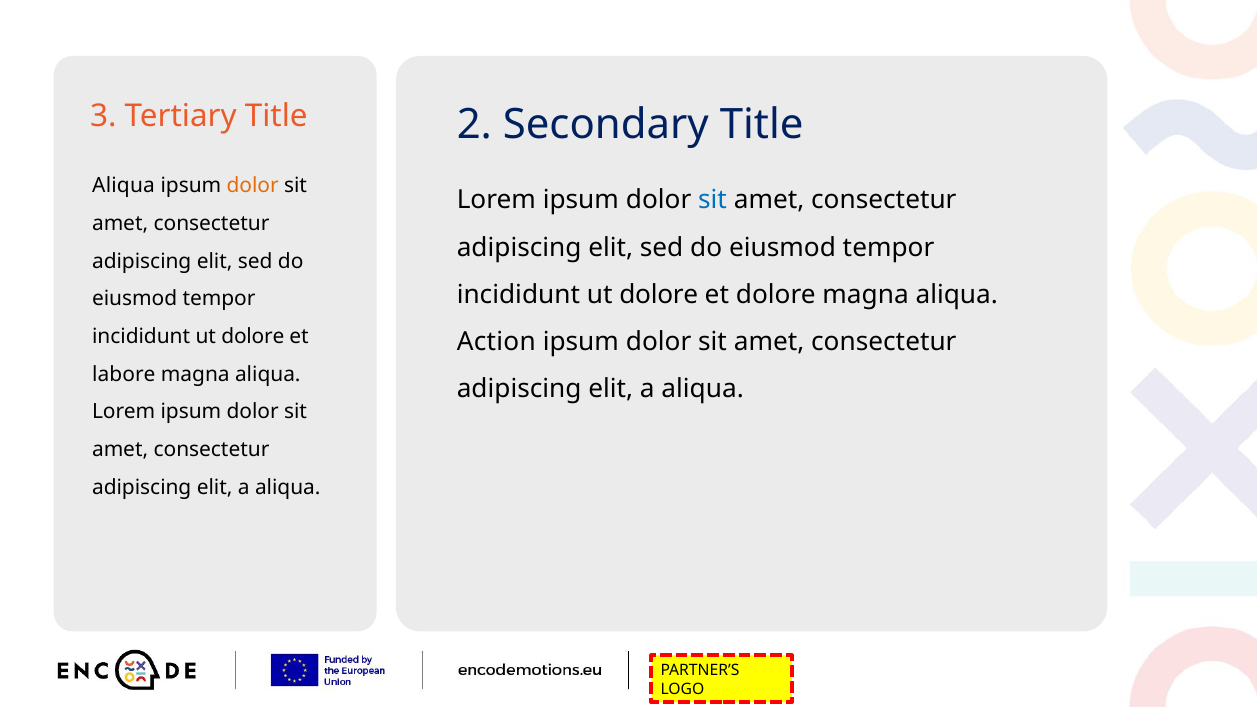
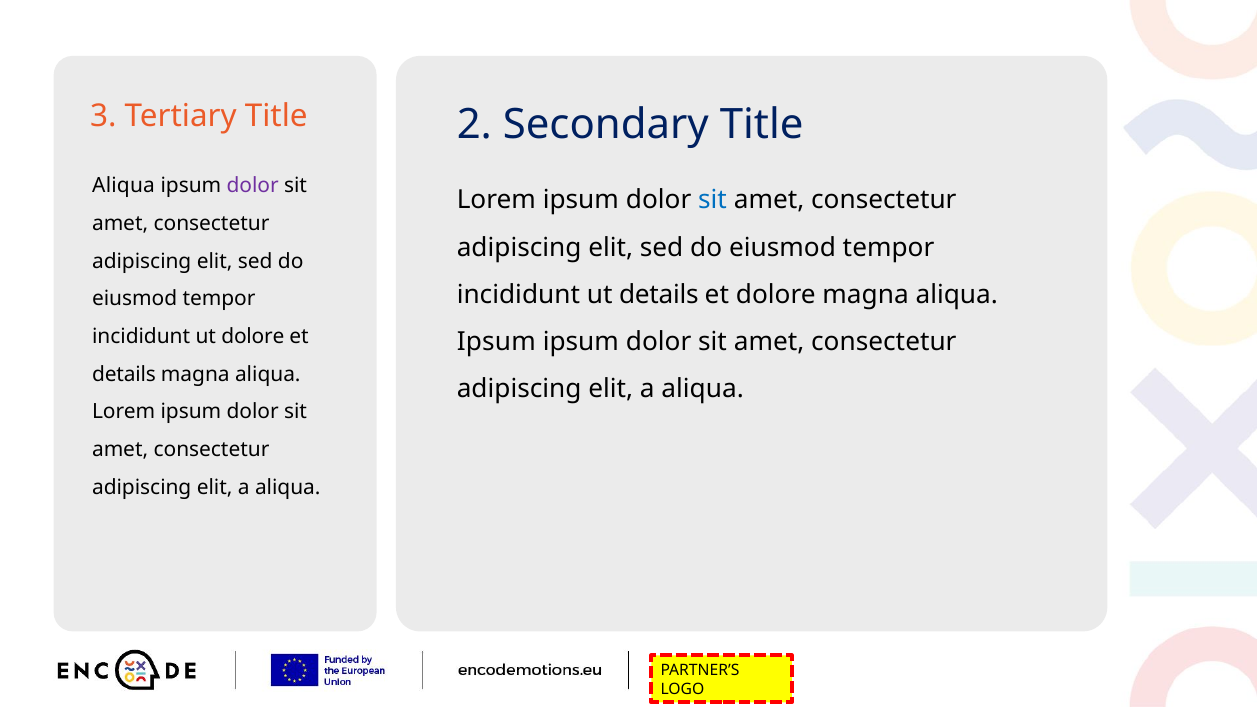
dolor colour: orange -> purple (253, 186)
dolore: dolore -> details (659, 295)
Action: Action -> Ipsum (496, 342)
labore: labore -> details (124, 374)
